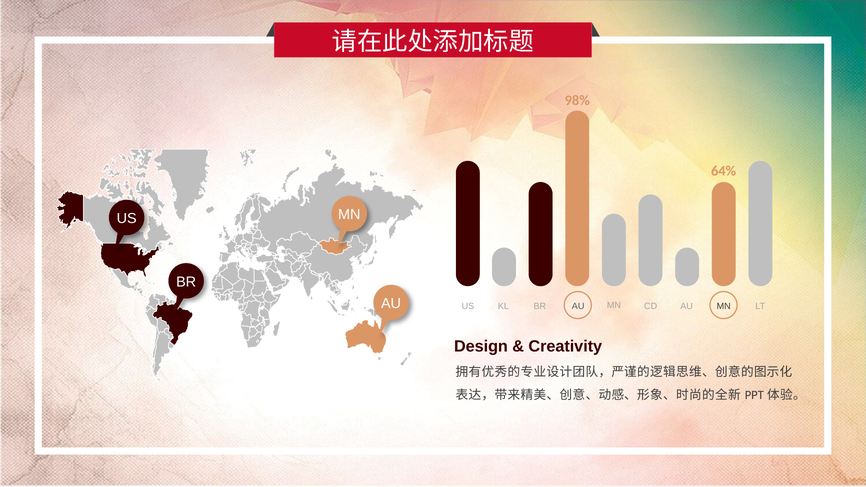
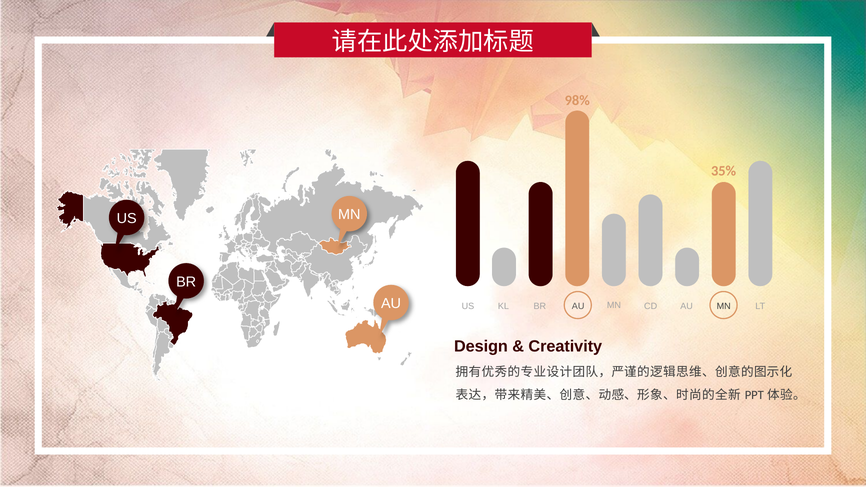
64%: 64% -> 35% (724, 171)
